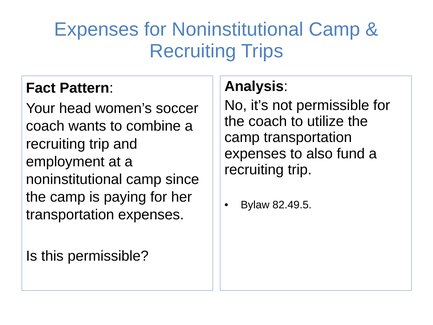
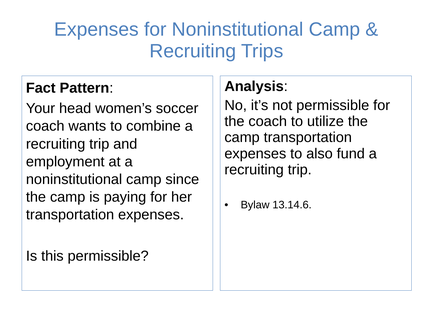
82.49.5: 82.49.5 -> 13.14.6 (292, 205)
